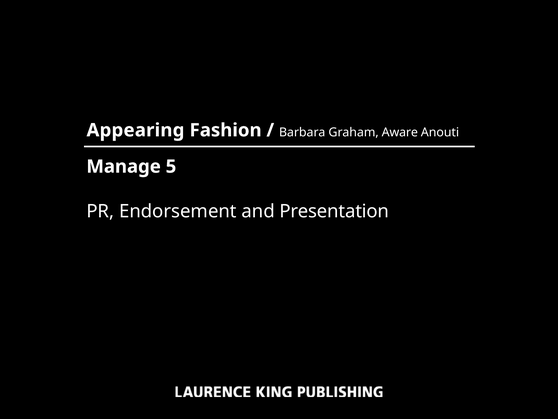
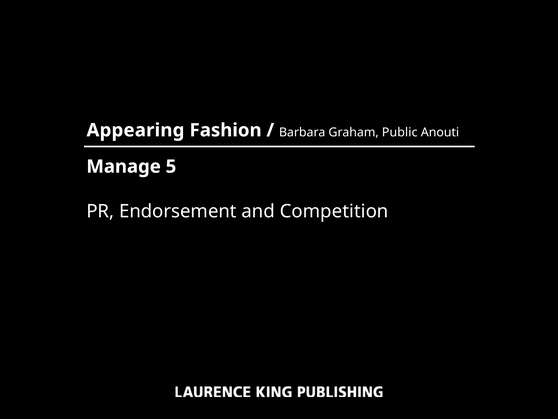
Aware: Aware -> Public (400, 132)
Presentation: Presentation -> Competition (334, 211)
